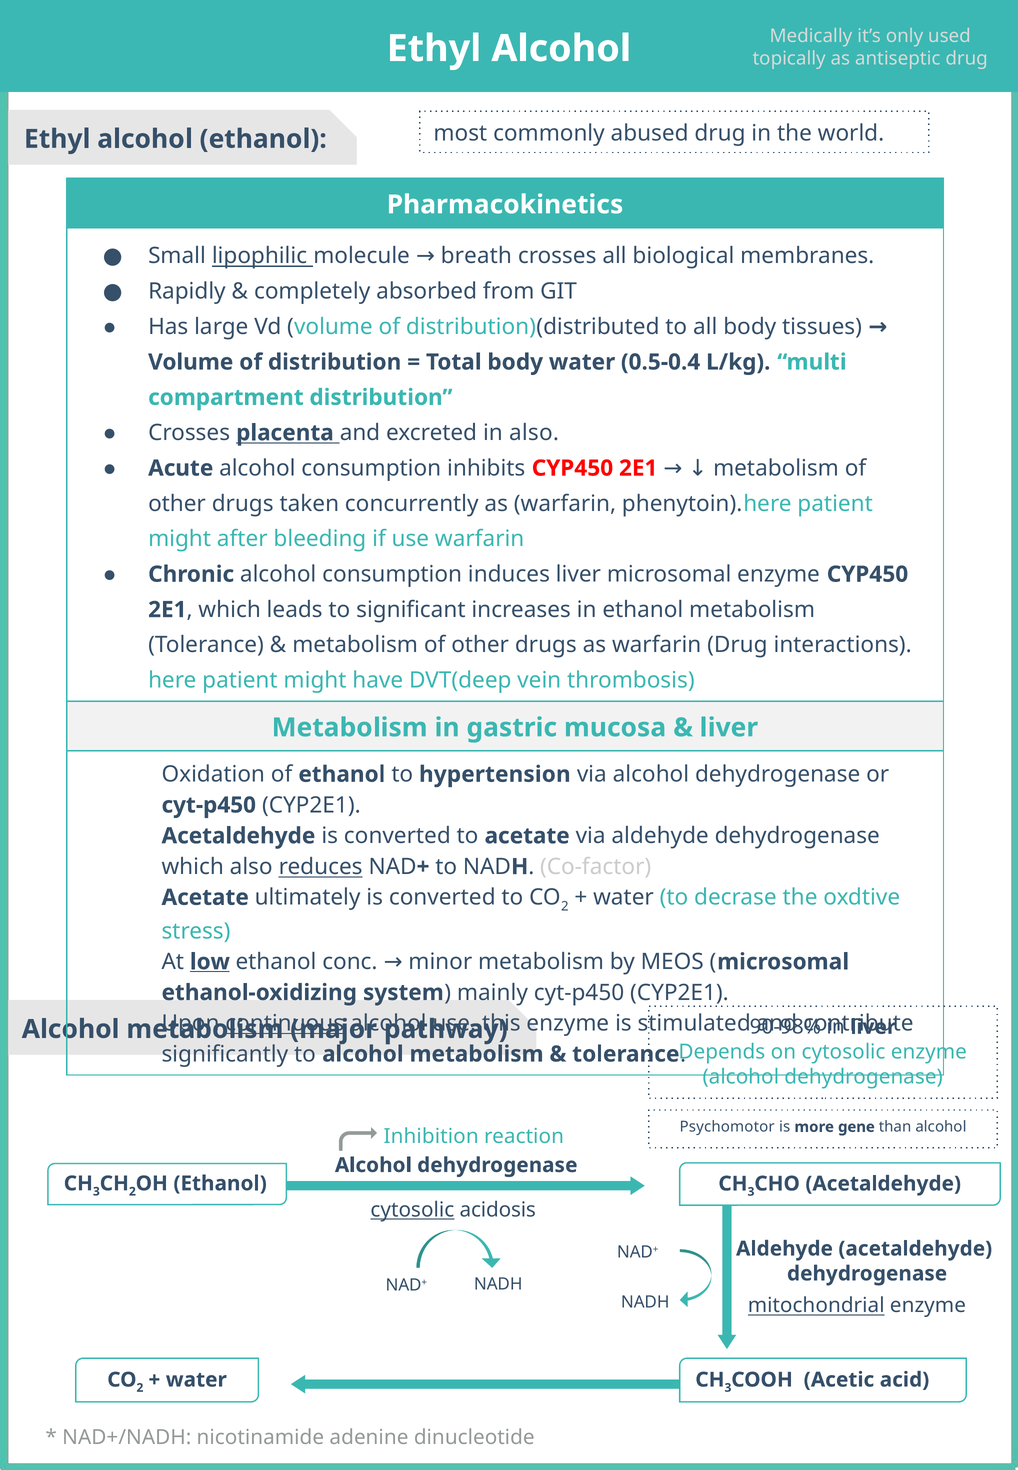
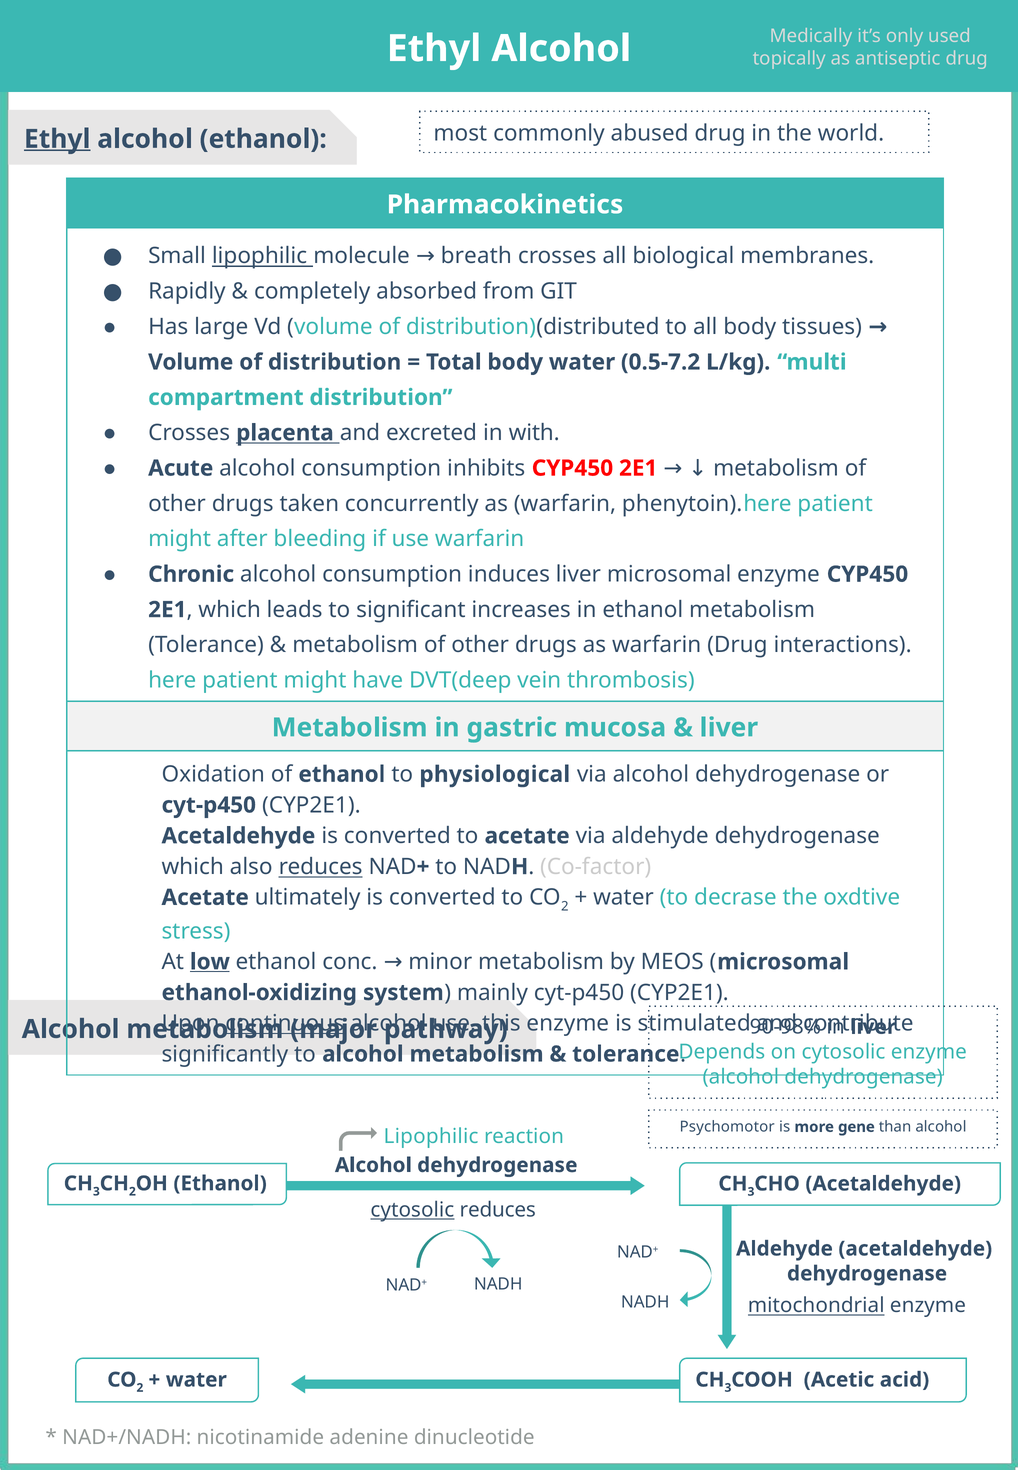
Ethyl underline: none -> present (57, 139)
0.5-0.4: 0.5-0.4 -> 0.5-7.2 (661, 362)
in also: also -> with (534, 433)
hypertension: hypertension -> physiological (495, 775)
Inhibition: Inhibition -> Lipophilic (431, 1137)
cytosolic acidosis: acidosis -> reduces (498, 1210)
